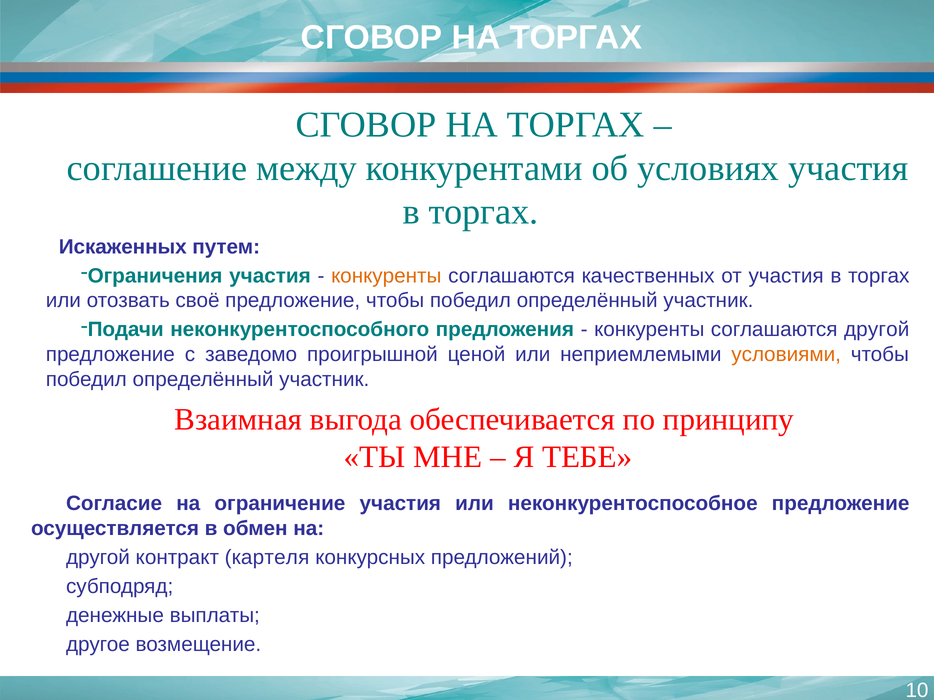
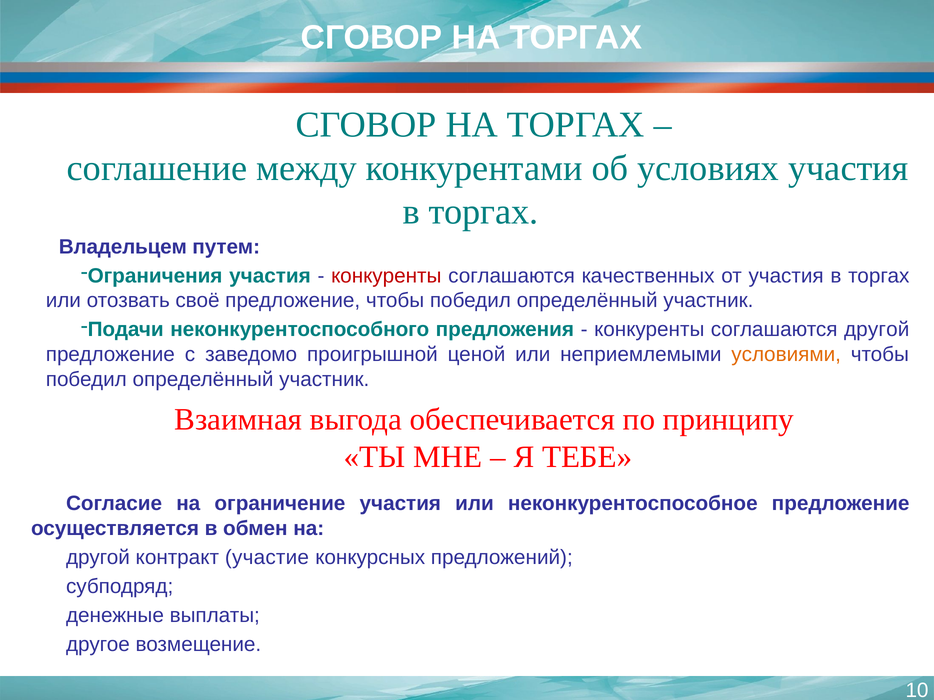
Искаженных: Искаженных -> Владельцем (123, 247)
конкуренты colour: orange -> red (386, 276)
картеля: картеля -> участие (267, 558)
